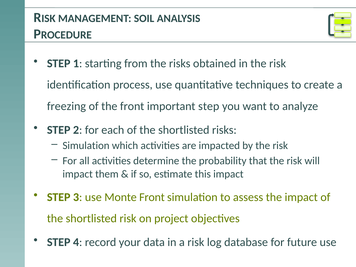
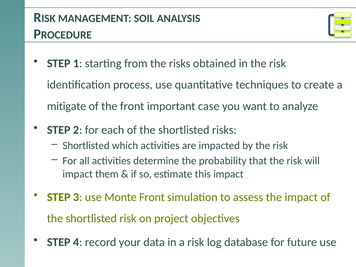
freezing: freezing -> mitigate (67, 106)
important step: step -> case (209, 106)
Simulation: Simulation -> Shortlisted (86, 146)
